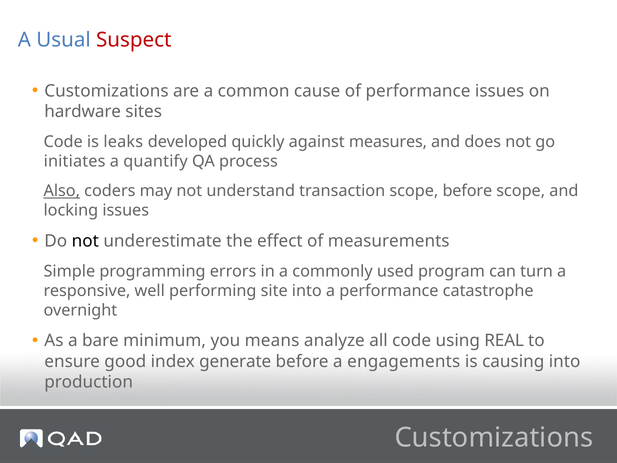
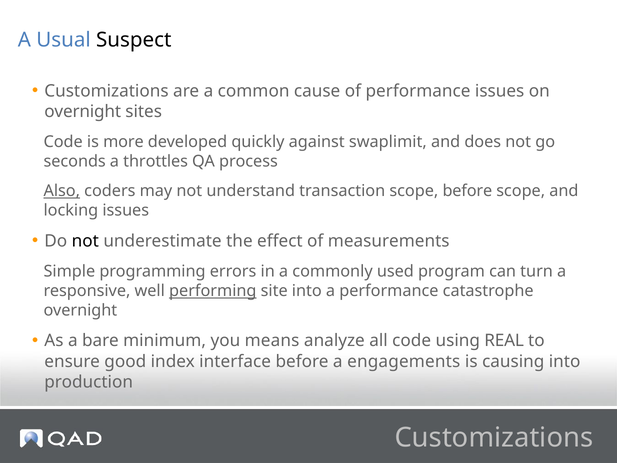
Suspect colour: red -> black (134, 40)
hardware: hardware -> overnight (83, 111)
leaks: leaks -> more (123, 142)
measures: measures -> swaplimit (388, 142)
initiates: initiates -> seconds (75, 161)
quantify: quantify -> throttles (156, 161)
performing underline: none -> present (213, 291)
generate: generate -> interface (235, 361)
